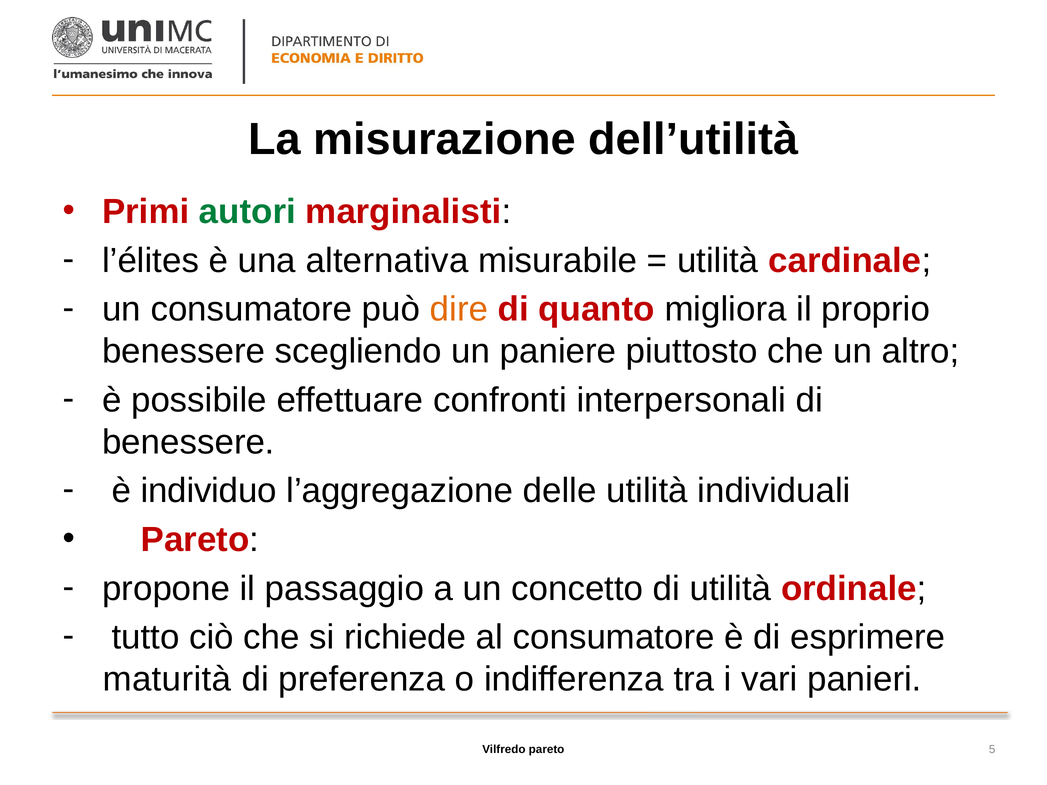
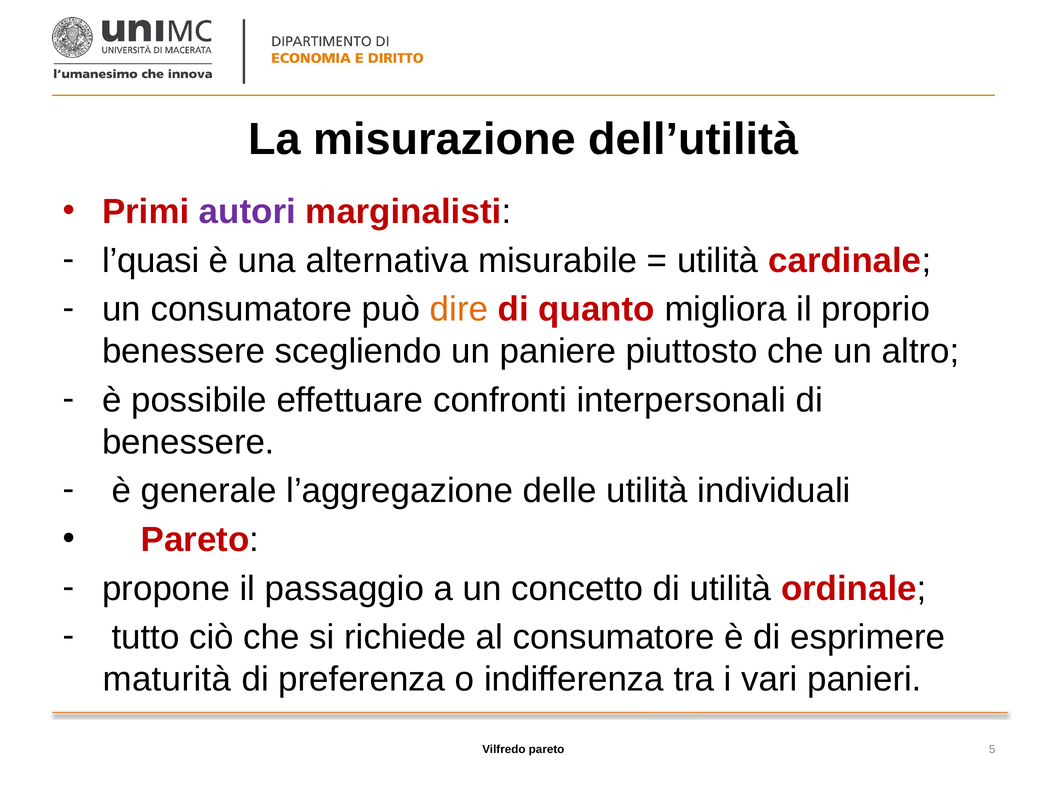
autori colour: green -> purple (247, 212)
l’élites: l’élites -> l’quasi (151, 261)
individuo: individuo -> generale (209, 491)
